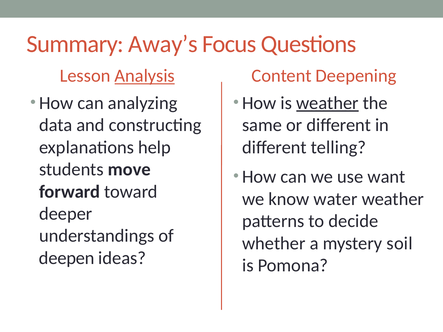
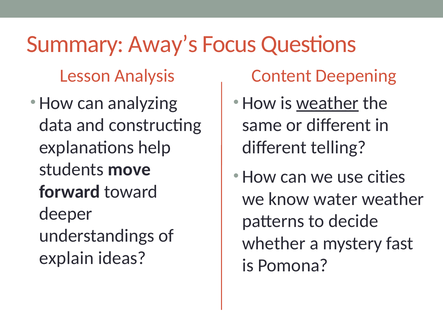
Analysis underline: present -> none (145, 76)
want: want -> cities (386, 177)
soil: soil -> fast (400, 243)
deepen: deepen -> explain (67, 258)
